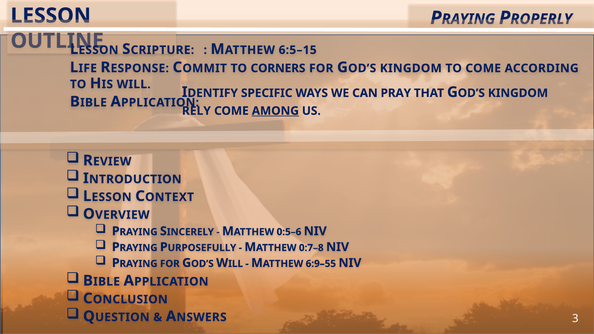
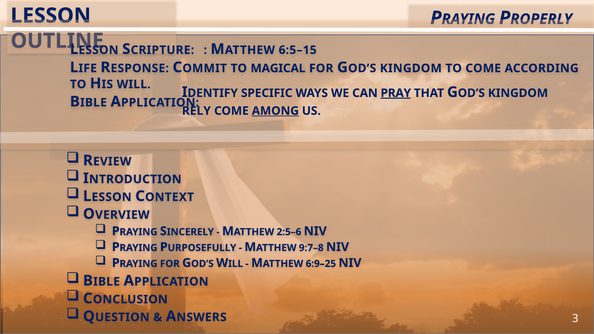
CORNERS: CORNERS -> MAGICAL (278, 68)
PRAY underline: none -> present (396, 93)
0:5–6: 0:5–6 -> 2:5–6 (289, 232)
0:7–8: 0:7–8 -> 9:7–8 (311, 248)
6:9–55: 6:9–55 -> 6:9–25 (321, 264)
